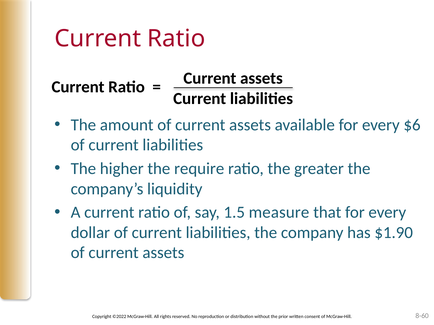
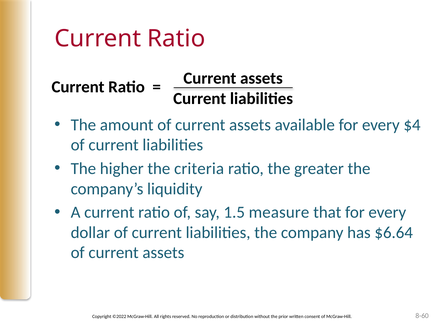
$6: $6 -> $4 (412, 125)
require: require -> criteria (199, 169)
$1.90: $1.90 -> $6.64 (394, 233)
